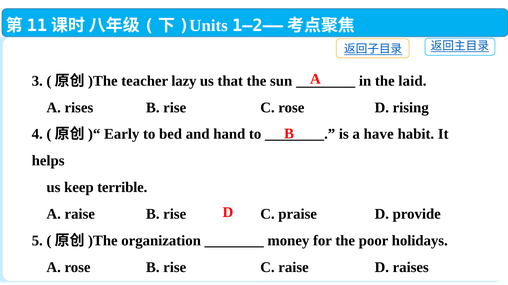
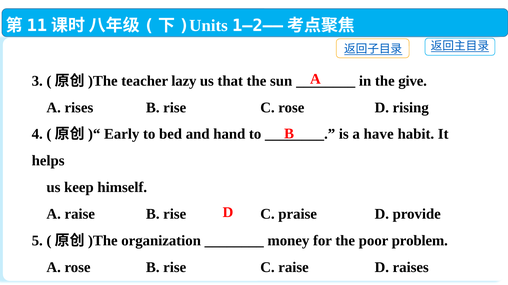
laid: laid -> give (413, 81)
terrible: terrible -> himself (122, 188)
holidays: holidays -> problem (420, 241)
